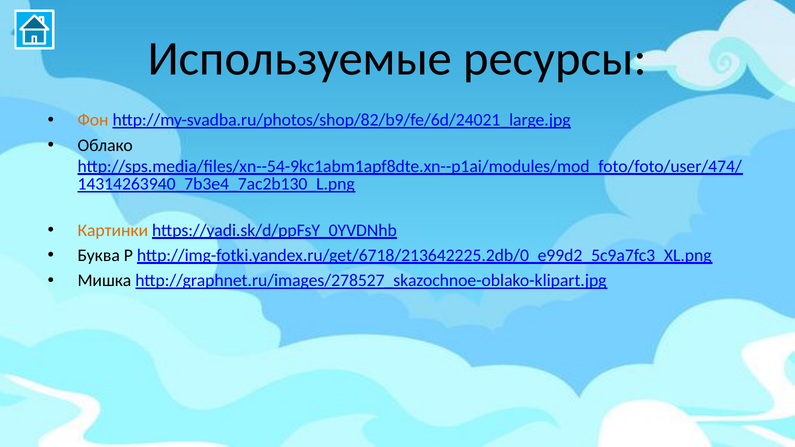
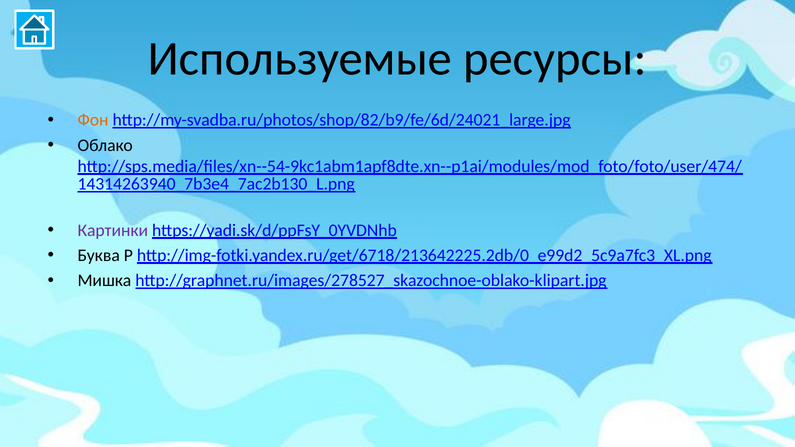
Картинки colour: orange -> purple (113, 230)
